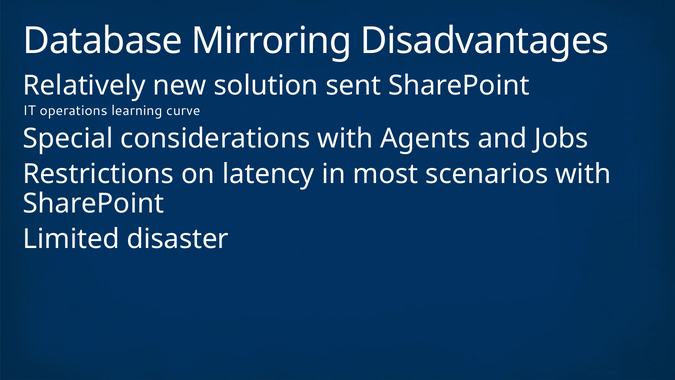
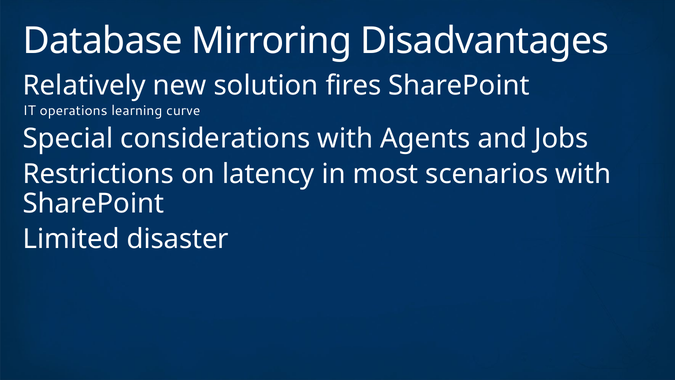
sent: sent -> fires (353, 86)
